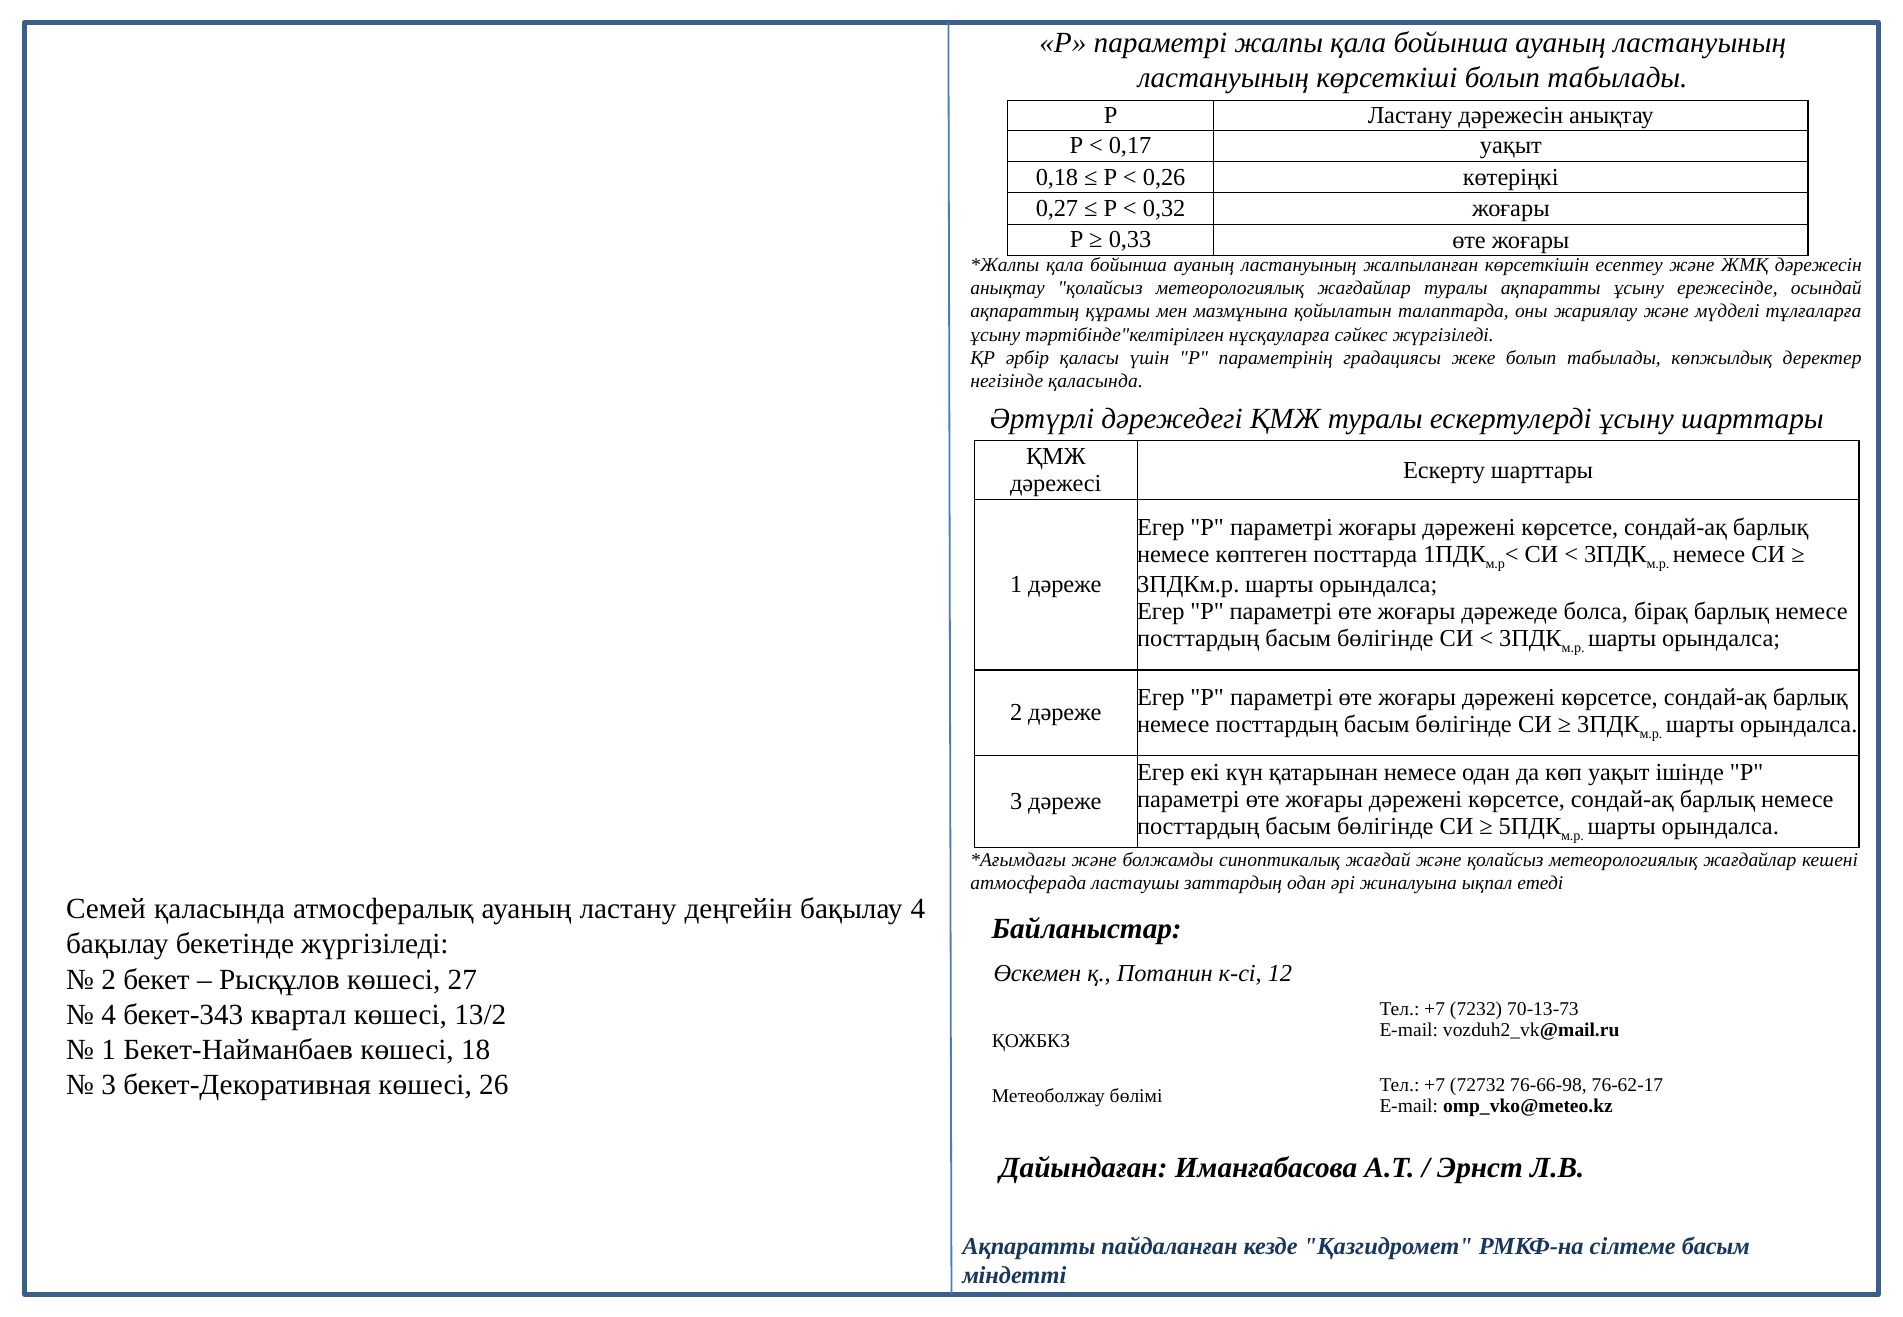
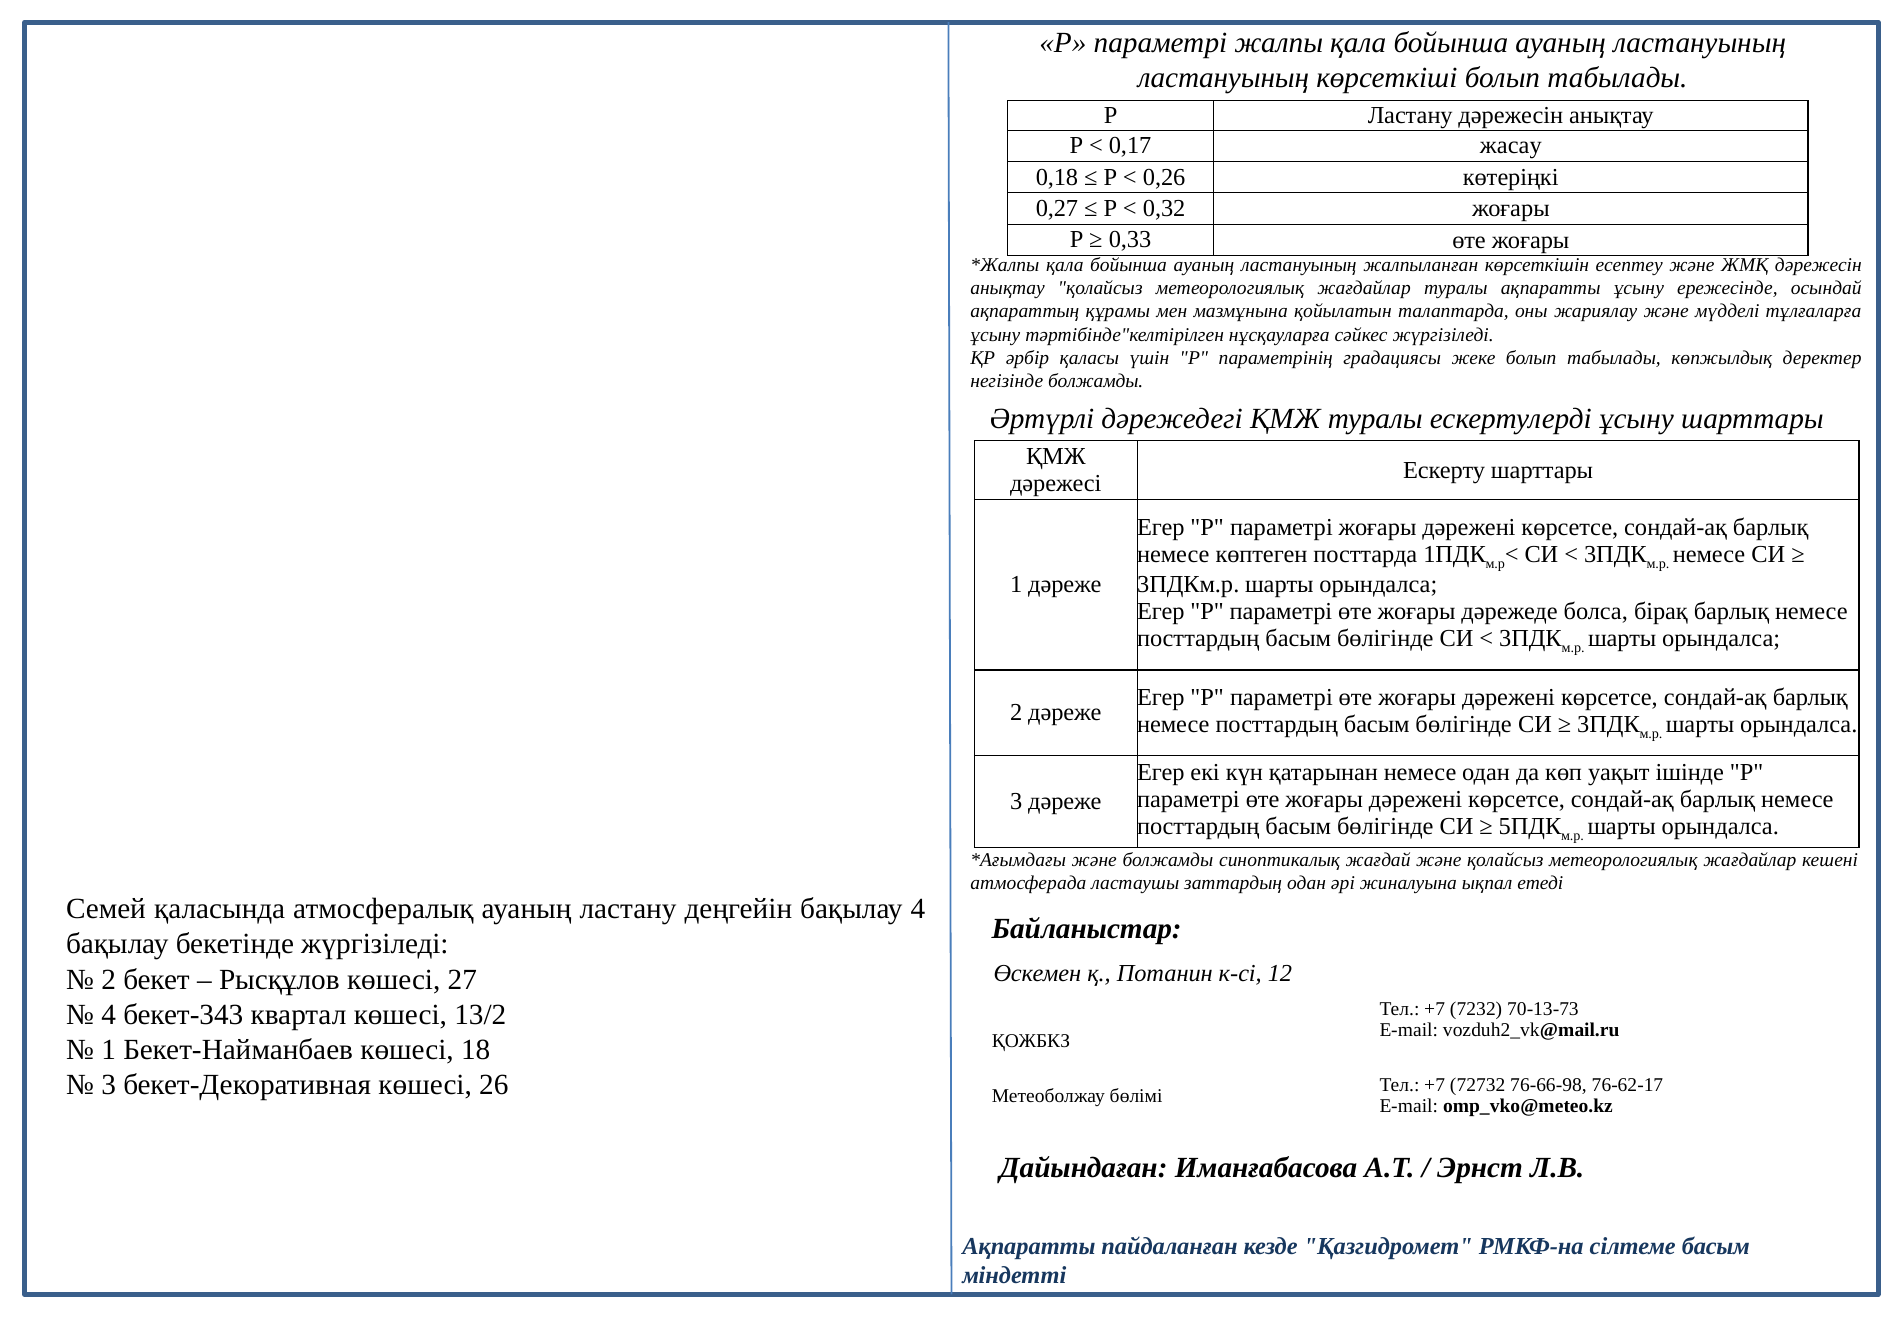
0,17 уақыт: уақыт -> жасау (1511, 146)
негізінде қаласында: қаласында -> болжамды (1096, 382)
